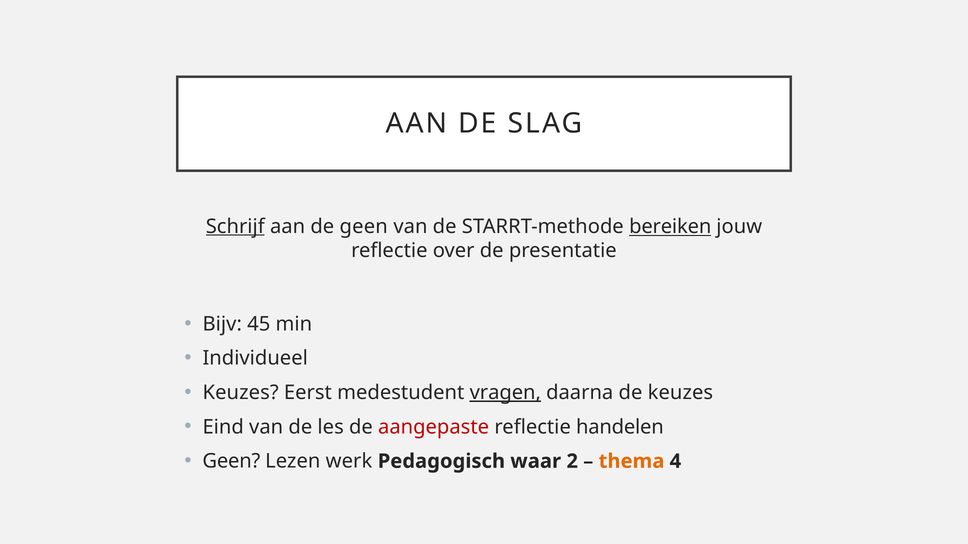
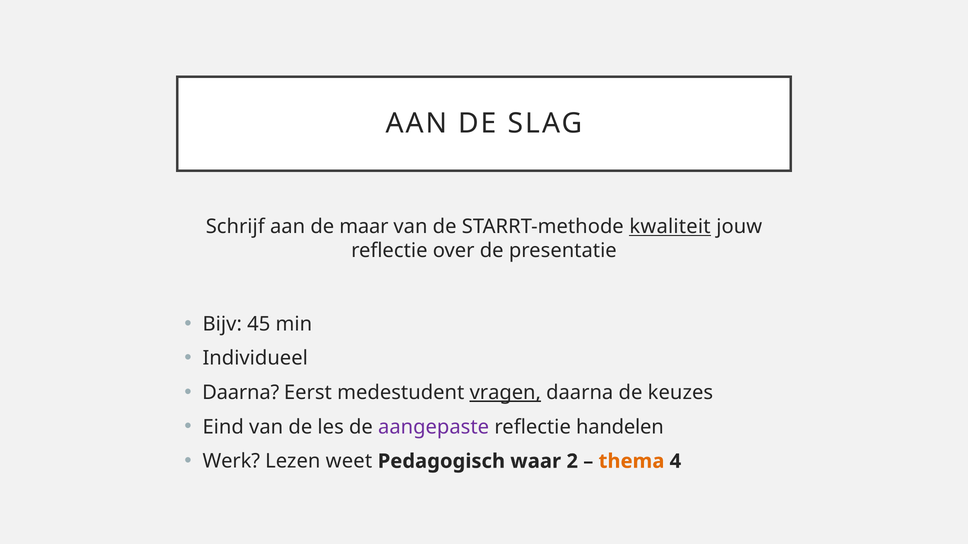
Schrijf underline: present -> none (235, 227)
de geen: geen -> maar (364, 227)
bereiken: bereiken -> kwaliteit (670, 227)
Keuzes: Keuzes -> Daarna (241, 393)
aangepaste colour: red -> purple (434, 427)
Geen: Geen -> Werk (231, 462)
werk: werk -> weet (349, 462)
